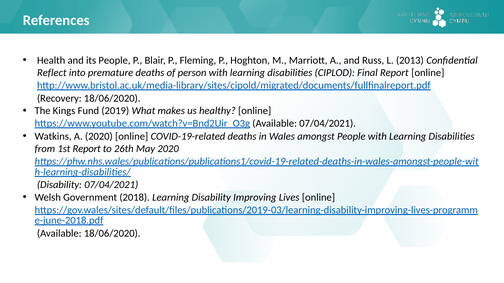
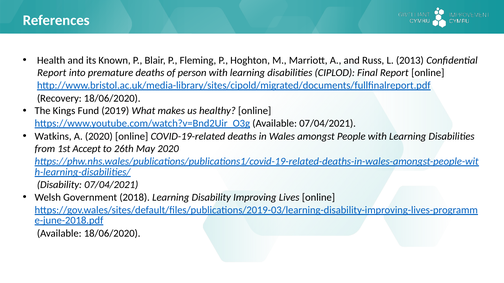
its People: People -> Known (115, 60)
Reflect: Reflect -> Report (52, 73)
1st Report: Report -> Accept (87, 149)
